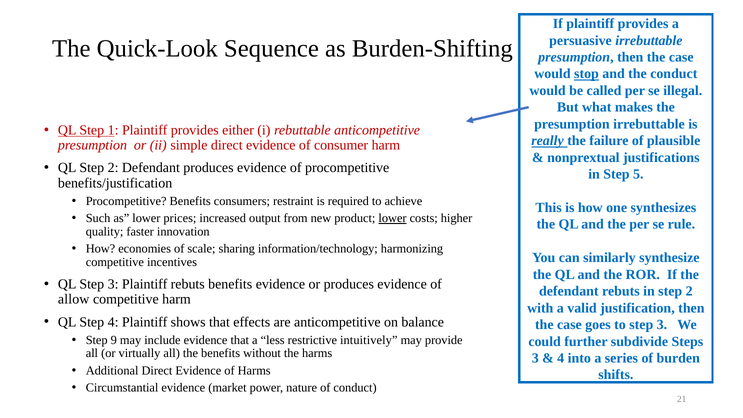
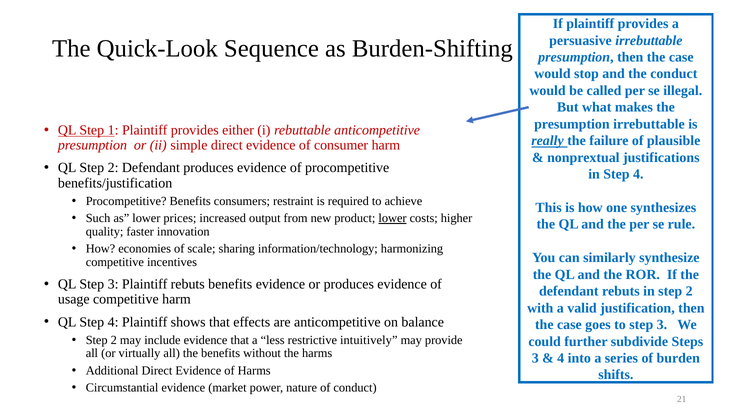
stop underline: present -> none (586, 74)
in Step 5: 5 -> 4 (638, 174)
allow: allow -> usage (74, 299)
9: 9 -> 2 (114, 340)
